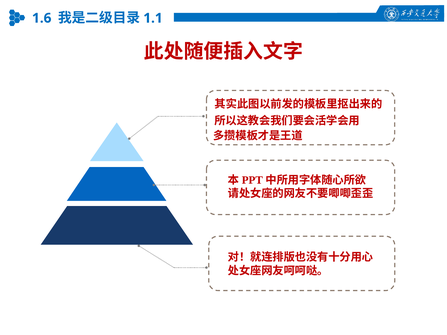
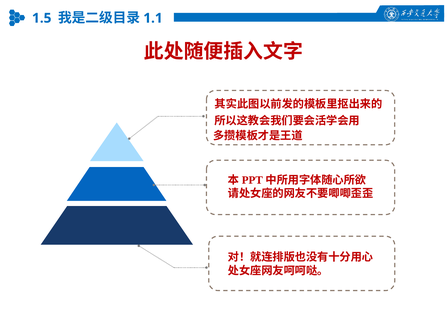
1.6: 1.6 -> 1.5 (42, 18)
